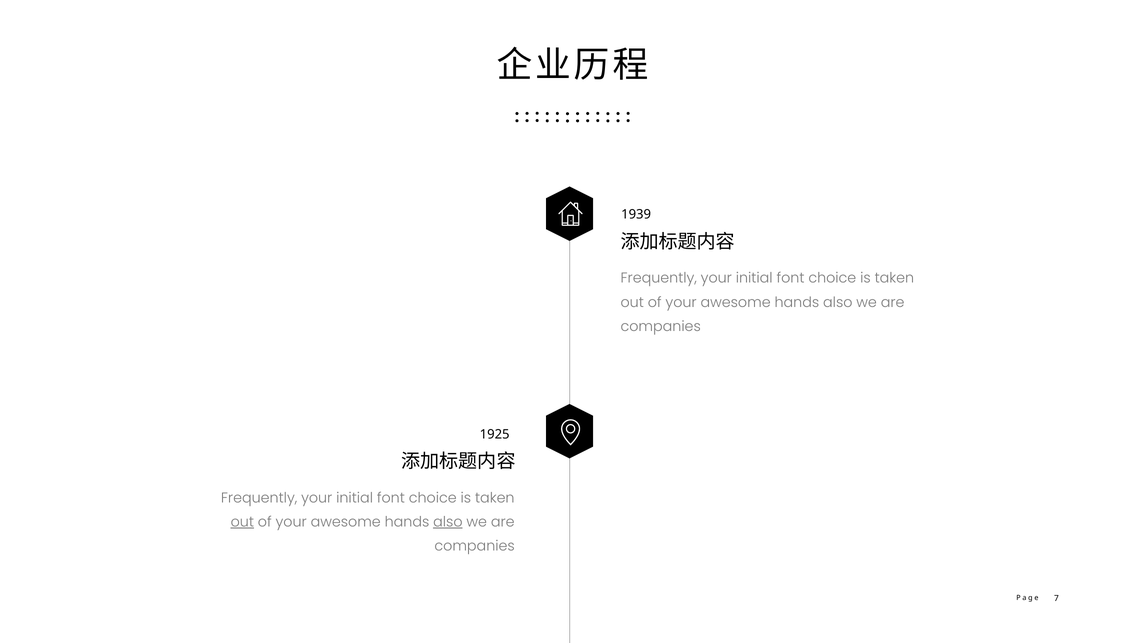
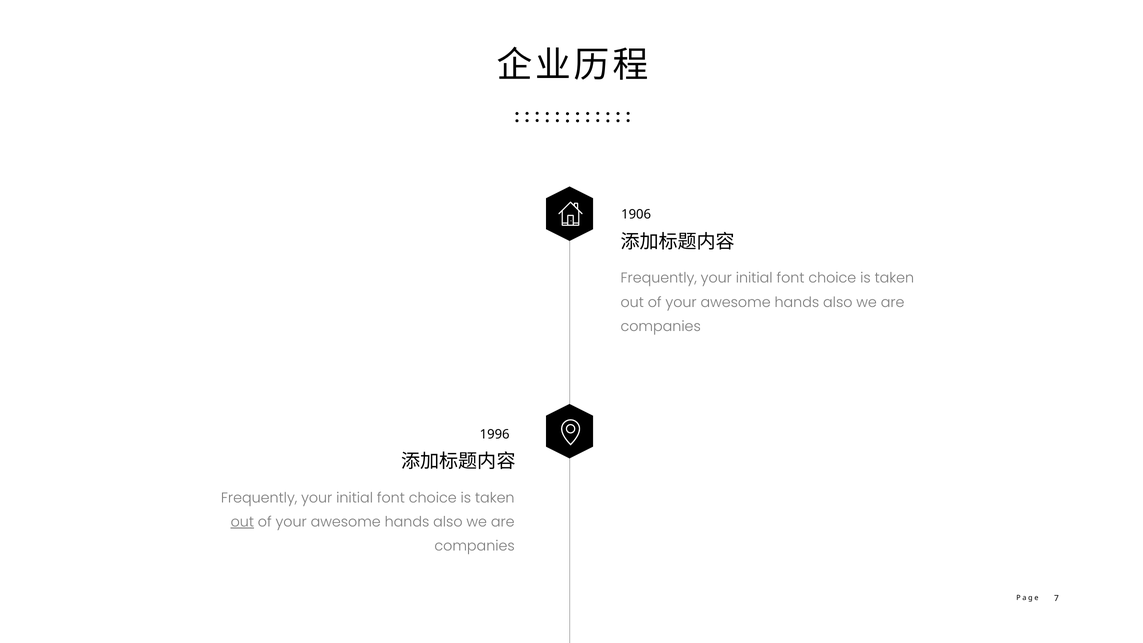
1939: 1939 -> 1906 (636, 215)
1925: 1925 -> 1996 (495, 434)
also underline: present -> none (448, 522)
